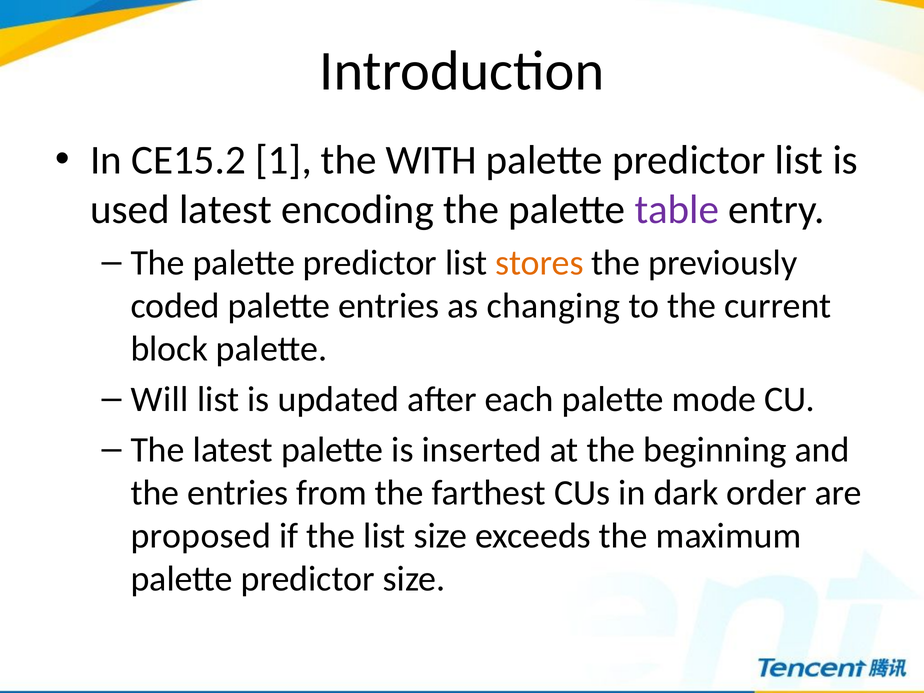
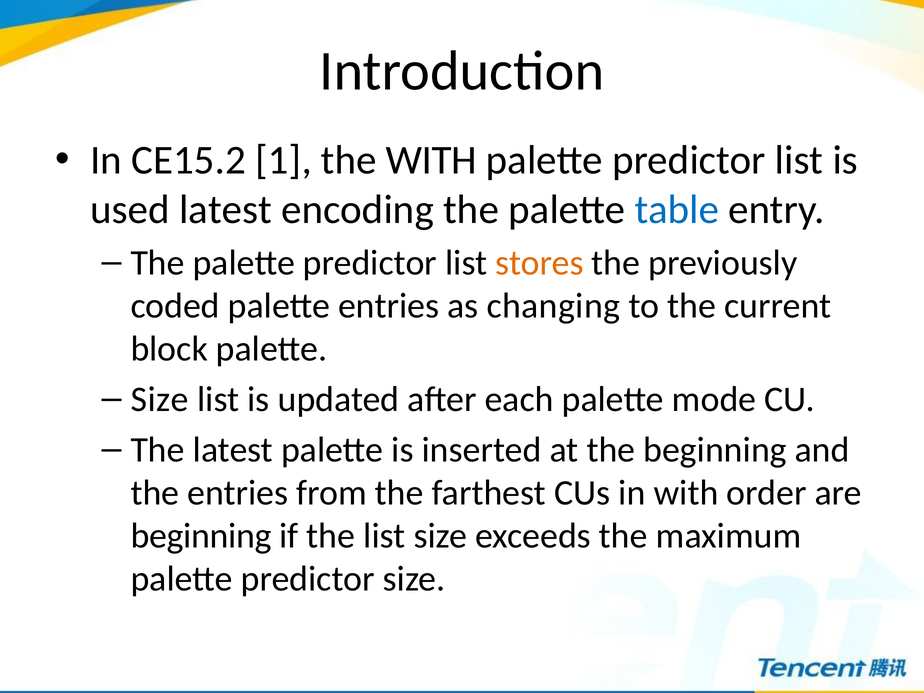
table colour: purple -> blue (677, 210)
Will: Will -> Size (160, 399)
in dark: dark -> with (686, 493)
proposed: proposed -> beginning (201, 536)
